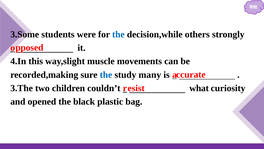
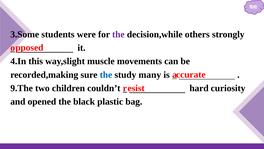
the colour: blue -> purple (118, 34)
3.The: 3.The -> 9.The (22, 88)
what: what -> hard (199, 88)
